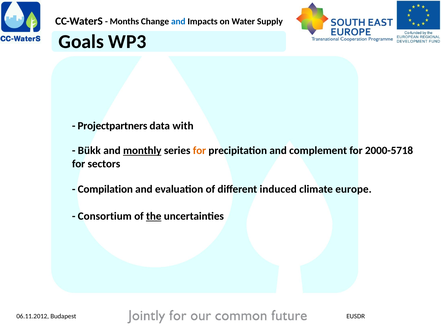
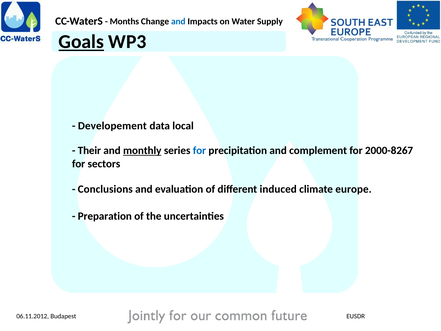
Goals underline: none -> present (81, 42)
Projectpartners: Projectpartners -> Developement (112, 126)
with: with -> local (183, 126)
Bükk: Bükk -> Their (89, 151)
for colour: orange -> blue (199, 151)
2000-5718: 2000-5718 -> 2000-8267 (389, 151)
Compilation: Compilation -> Conclusions (105, 189)
Consortium: Consortium -> Preparation (105, 216)
the underline: present -> none (154, 216)
